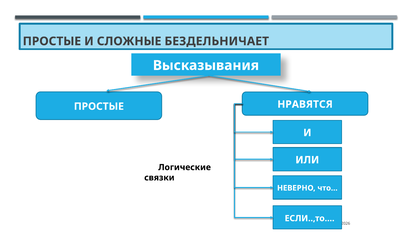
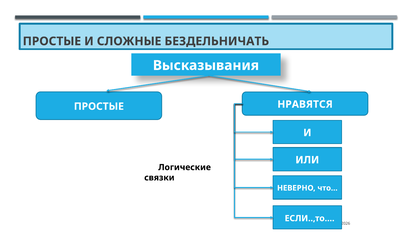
БЕЗДЕЛЬНИЧАЕТ: БЕЗДЕЛЬНИЧАЕТ -> БЕЗДЕЛЬНИЧАТЬ (217, 41)
